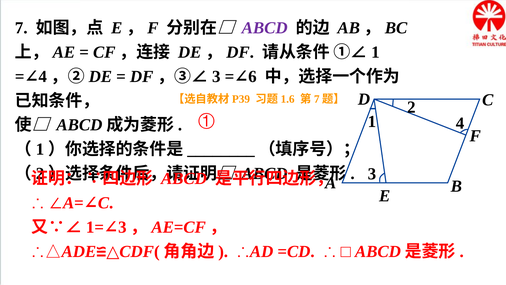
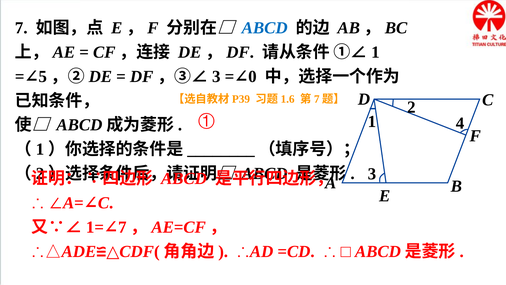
ABCD colour: purple -> blue (265, 28)
4: 4 -> 5 (43, 76)
6: 6 -> 0 (252, 76)
3: 3 -> 7 (122, 227)
